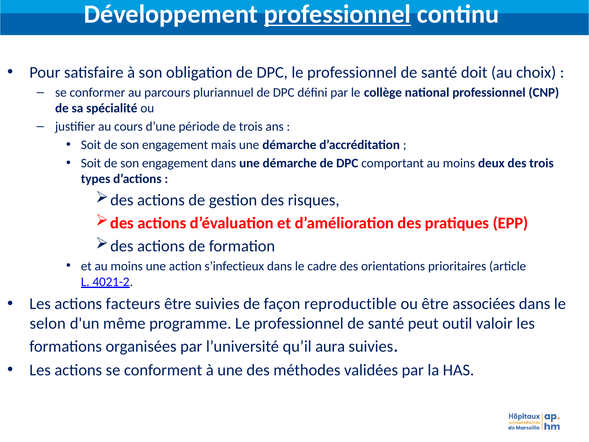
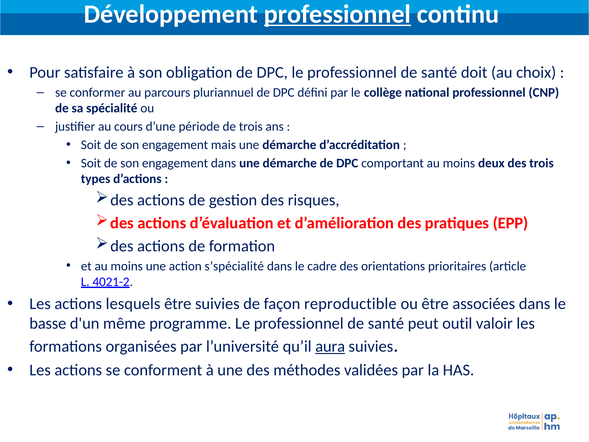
s’infectieux: s’infectieux -> s’spécialité (234, 266)
facteurs: facteurs -> lesquels (133, 304)
selon: selon -> basse (48, 323)
aura underline: none -> present (330, 346)
